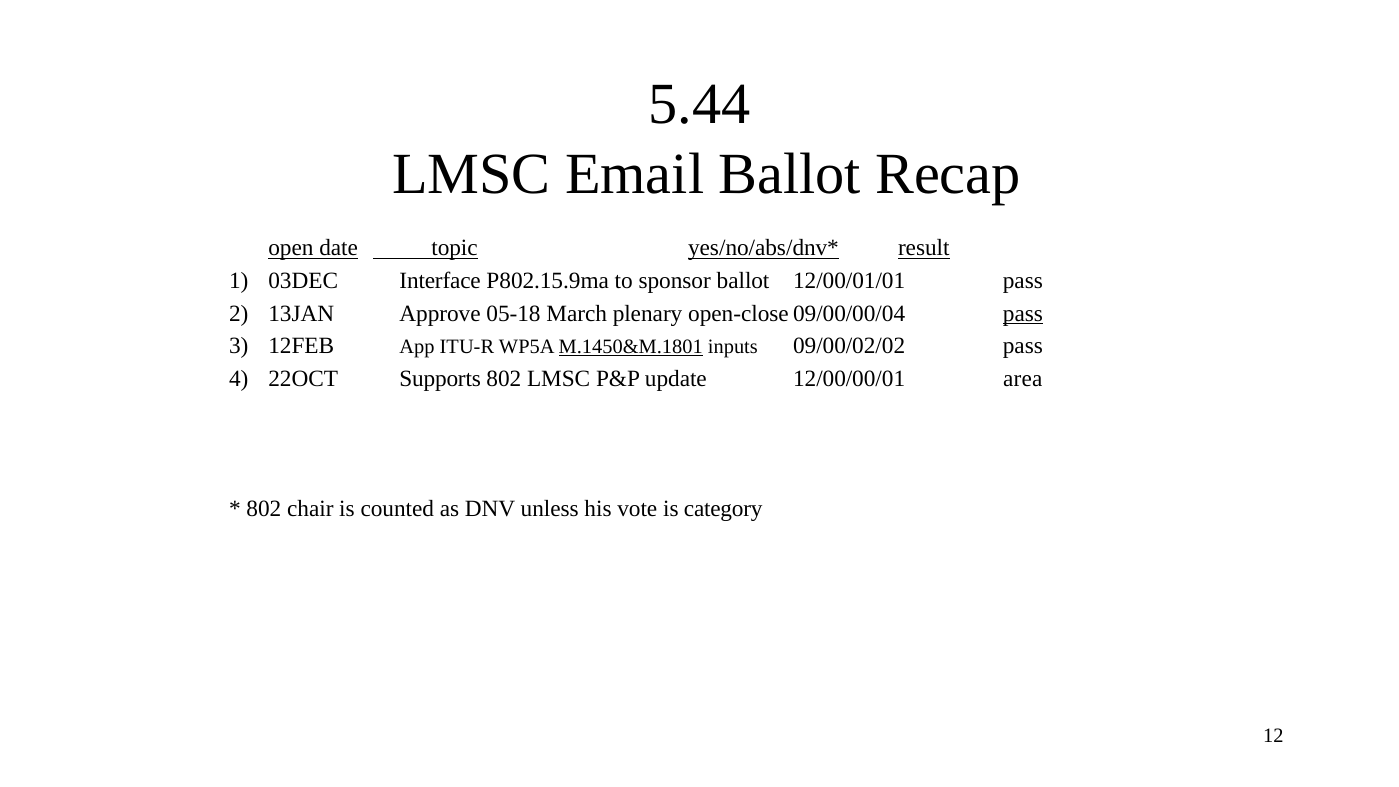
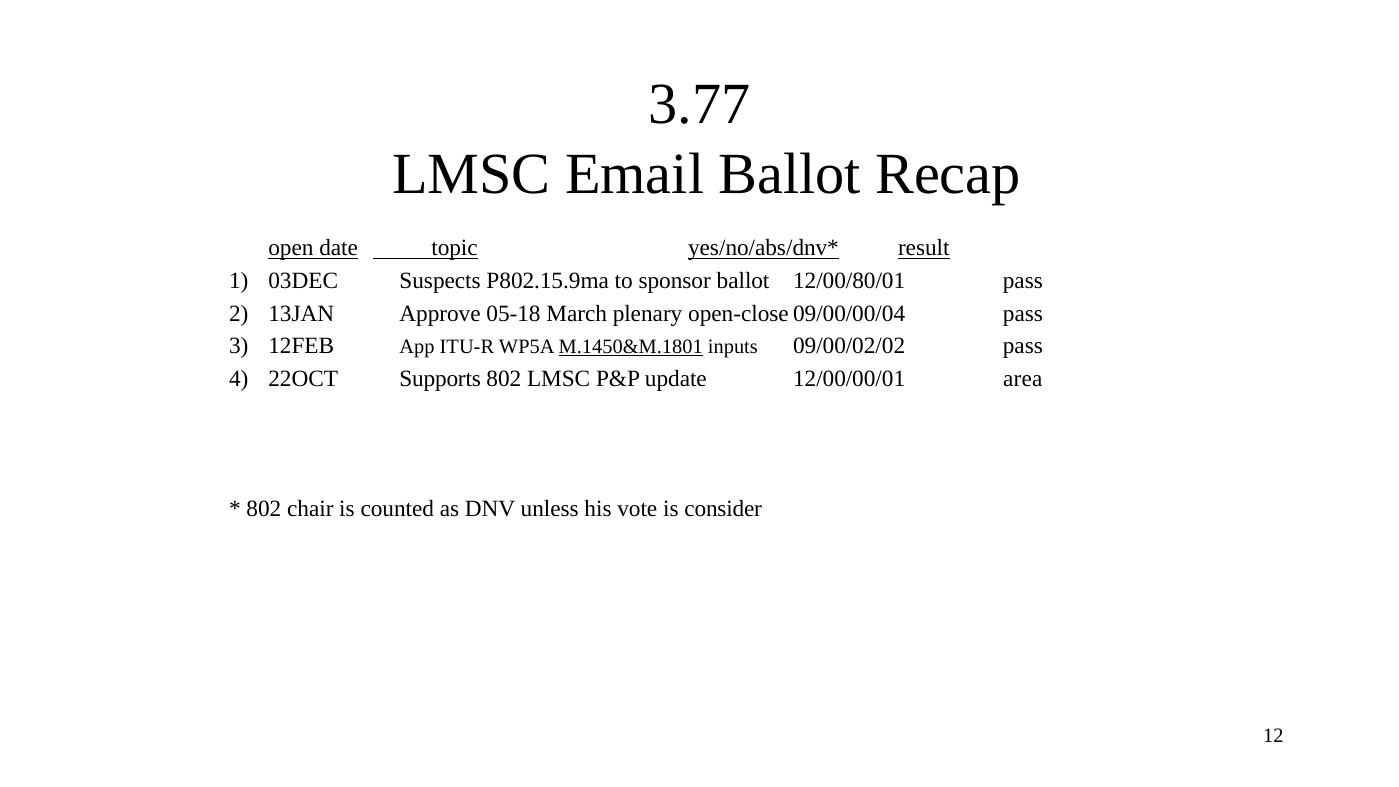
5.44: 5.44 -> 3.77 (700, 105)
Interface: Interface -> Suspects (440, 281)
12/00/01/01: 12/00/01/01 -> 12/00/80/01 (849, 281)
pass underline: present -> none (1023, 313)
category: category -> consider (723, 509)
